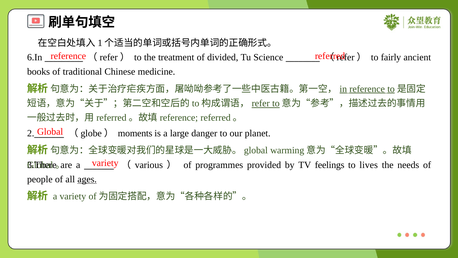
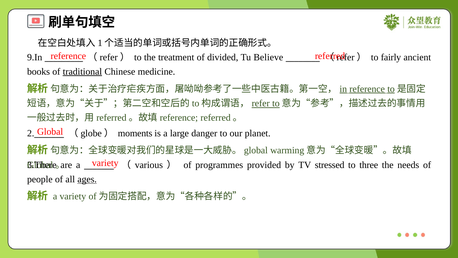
6.In: 6.In -> 9.In (35, 57)
Science: Science -> Believe (268, 57)
traditional underline: none -> present (82, 72)
feelings: feelings -> stressed (330, 165)
lives: lives -> three (369, 165)
